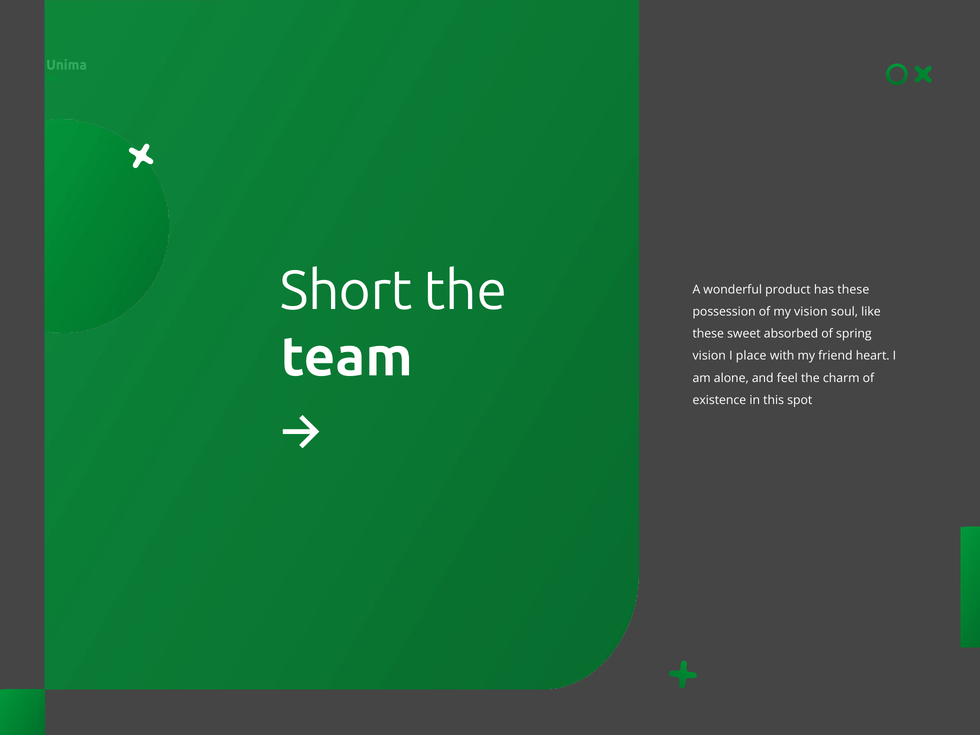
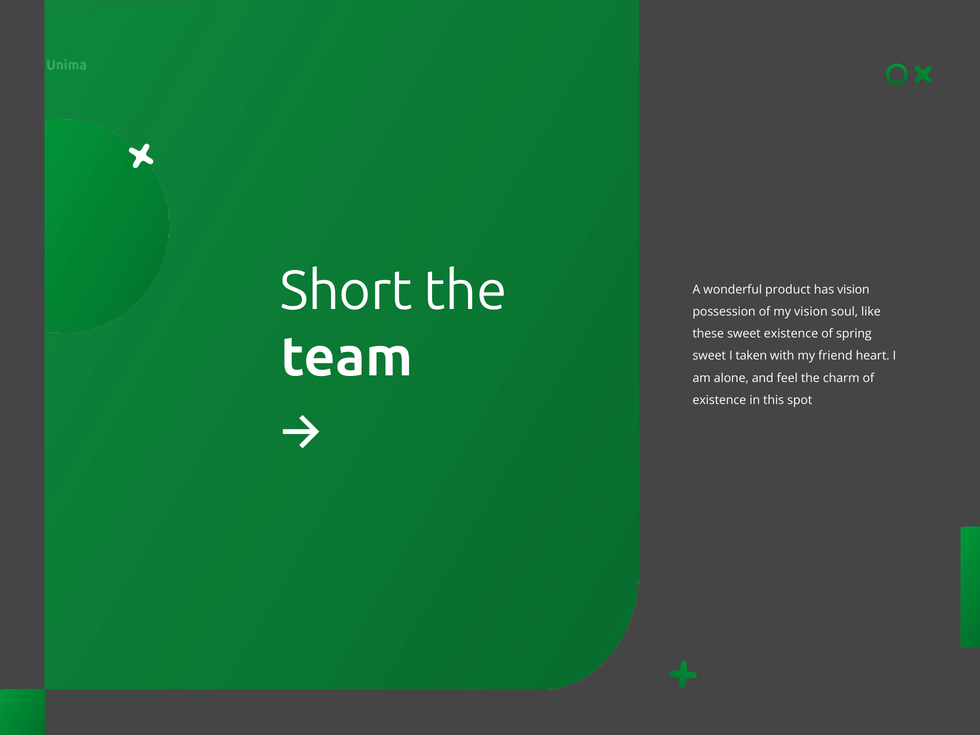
has these: these -> vision (853, 290)
sweet absorbed: absorbed -> existence (791, 334)
vision: vision -> sweet (709, 356)
place: place -> taken (751, 356)
